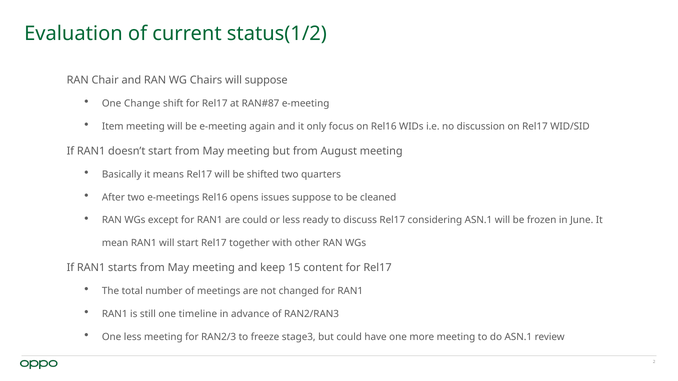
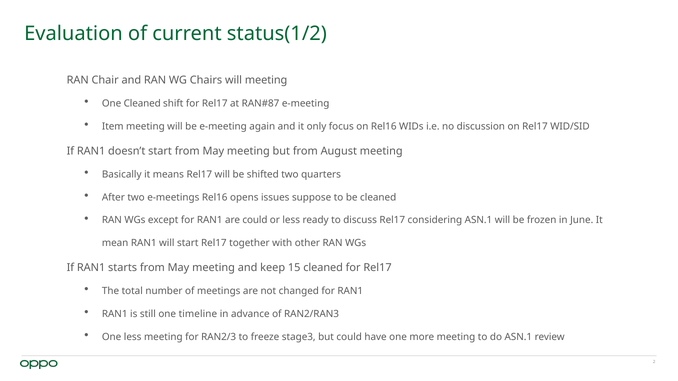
will suppose: suppose -> meeting (266, 80)
One Change: Change -> Cleaned (142, 104)
15 content: content -> cleaned (323, 268)
